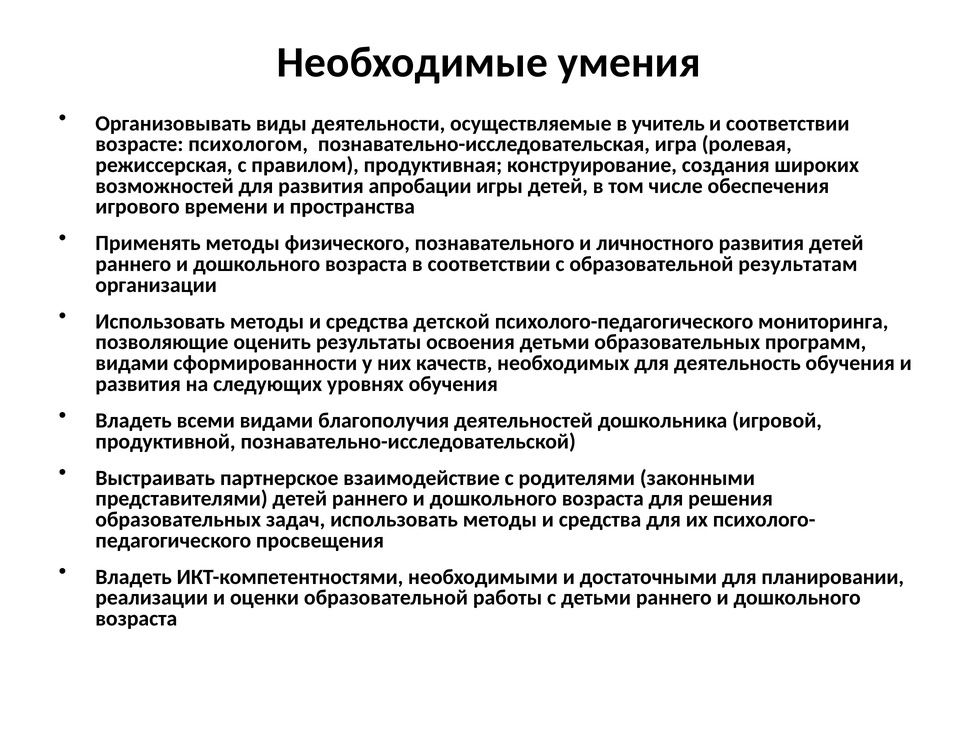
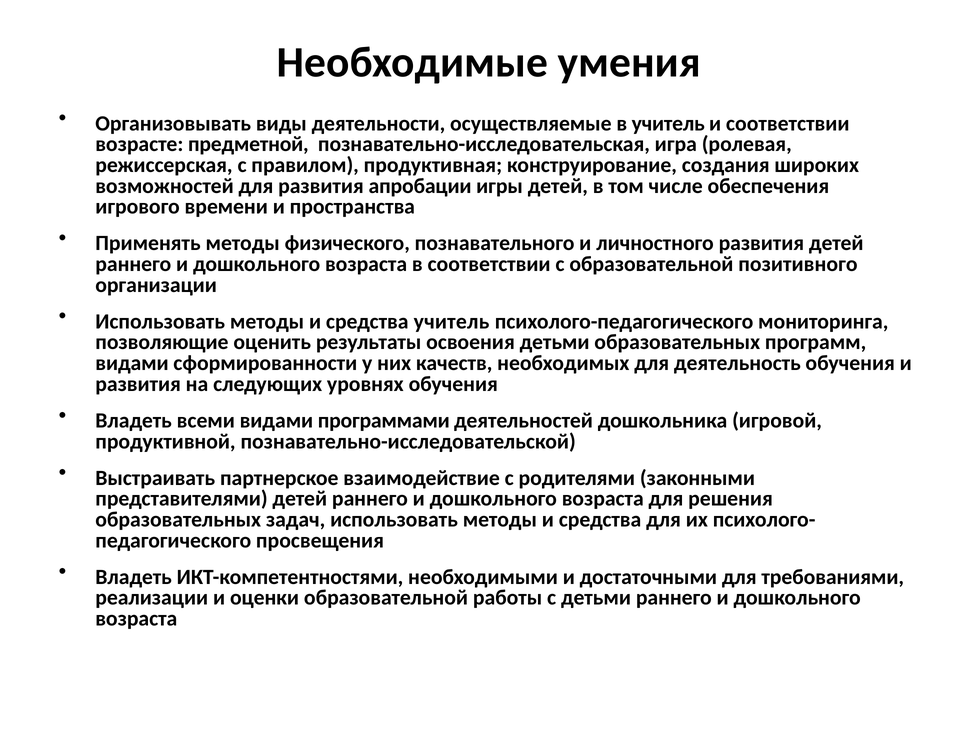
психологом: психологом -> предметной (248, 144)
результатам: результатам -> позитивного (798, 264)
средства детской: детской -> учитель (452, 322)
благополучия: благополучия -> программами (384, 421)
планировании: планировании -> требованиями (833, 577)
